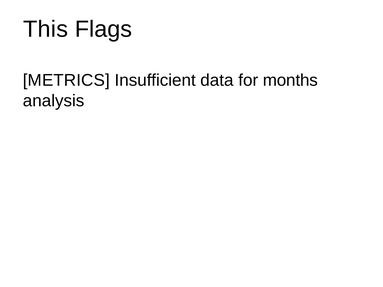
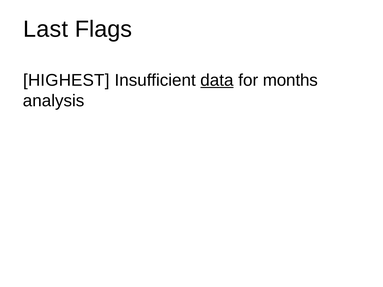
This: This -> Last (46, 29)
METRICS: METRICS -> HIGHEST (66, 80)
data underline: none -> present (217, 80)
